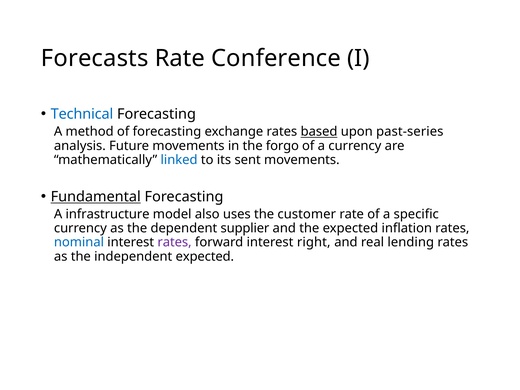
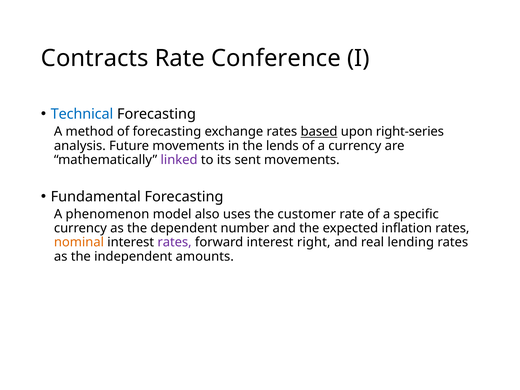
Forecasts: Forecasts -> Contracts (95, 58)
past-series: past-series -> right-series (410, 132)
forgo: forgo -> lends (282, 146)
linked colour: blue -> purple (179, 160)
Fundamental underline: present -> none (96, 197)
infrastructure: infrastructure -> phenomenon (107, 214)
supplier: supplier -> number (245, 228)
nominal colour: blue -> orange (79, 242)
independent expected: expected -> amounts (205, 256)
